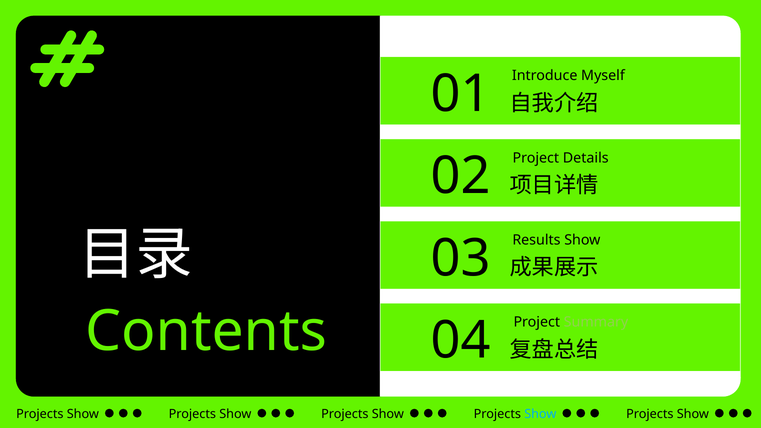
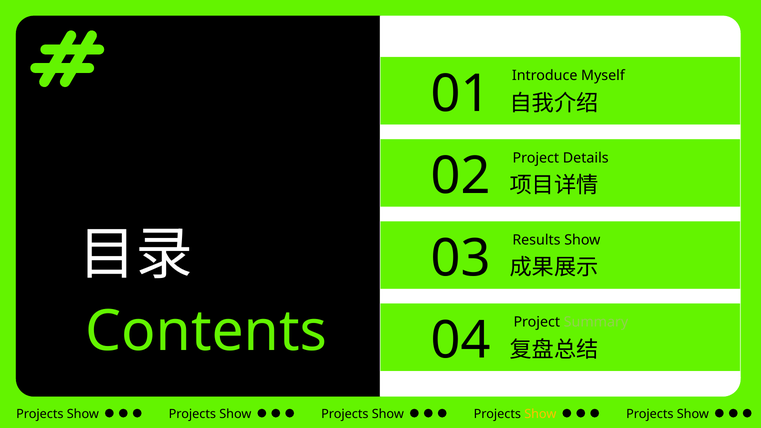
Show colour: light blue -> yellow (540, 414)
